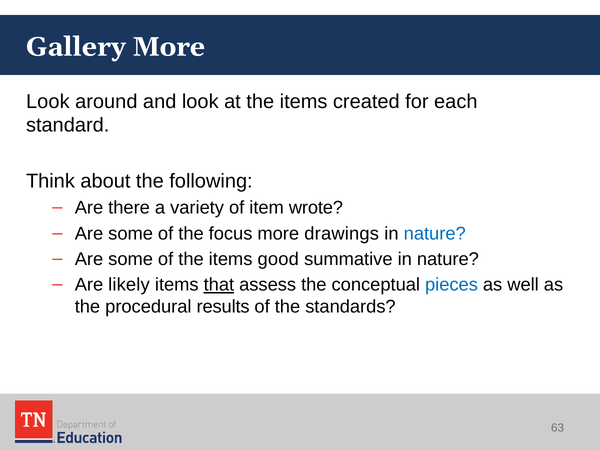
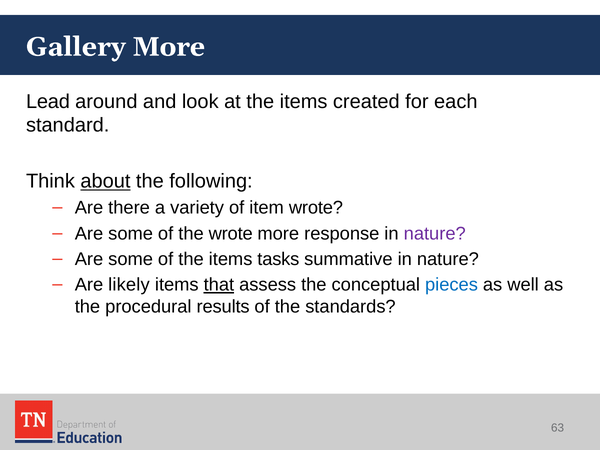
Look: Look -> Lead (48, 101)
about underline: none -> present (105, 181)
the focus: focus -> wrote (231, 234)
drawings: drawings -> response (342, 234)
nature colour: blue -> purple (435, 234)
good: good -> tasks (278, 259)
